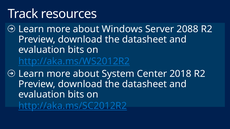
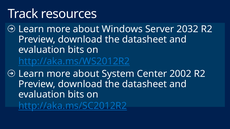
2088: 2088 -> 2032 (187, 29)
2018: 2018 -> 2002 (180, 74)
